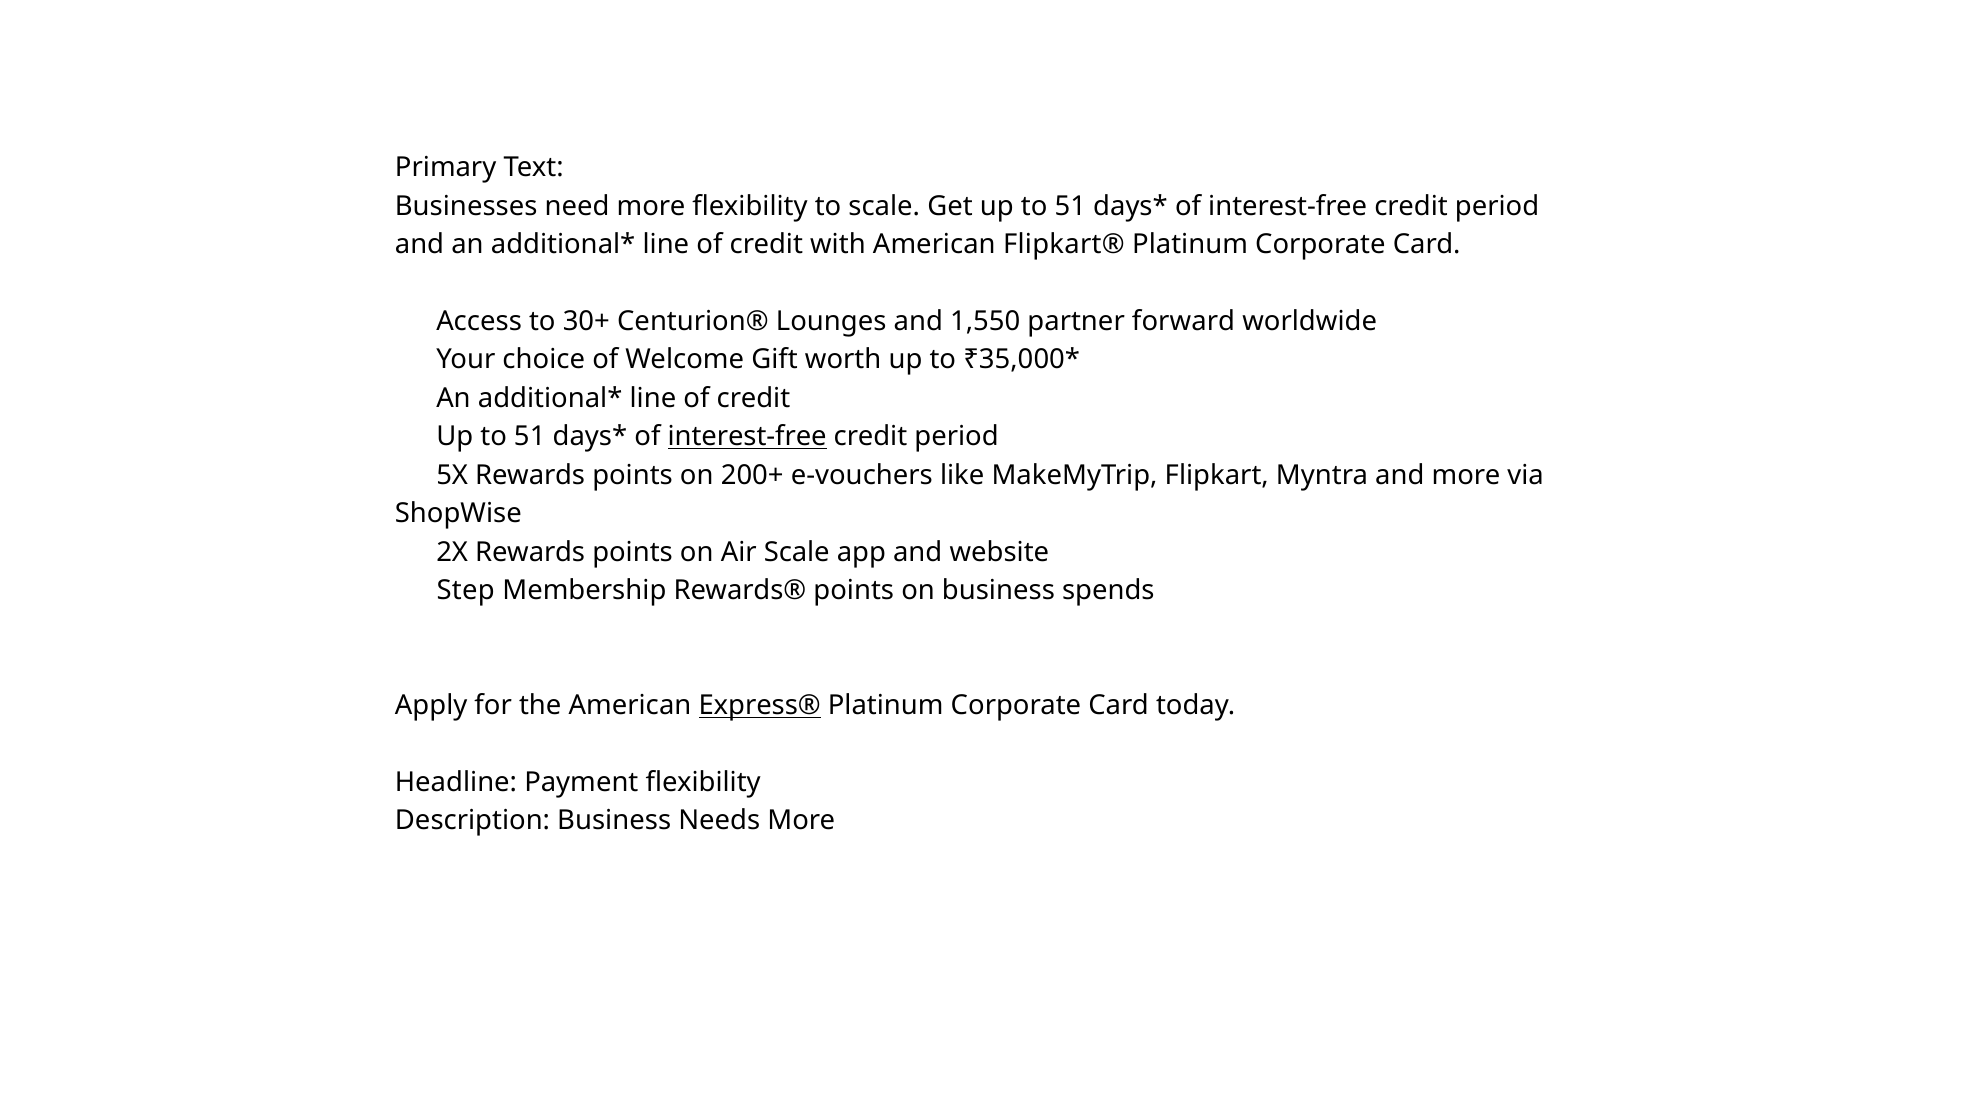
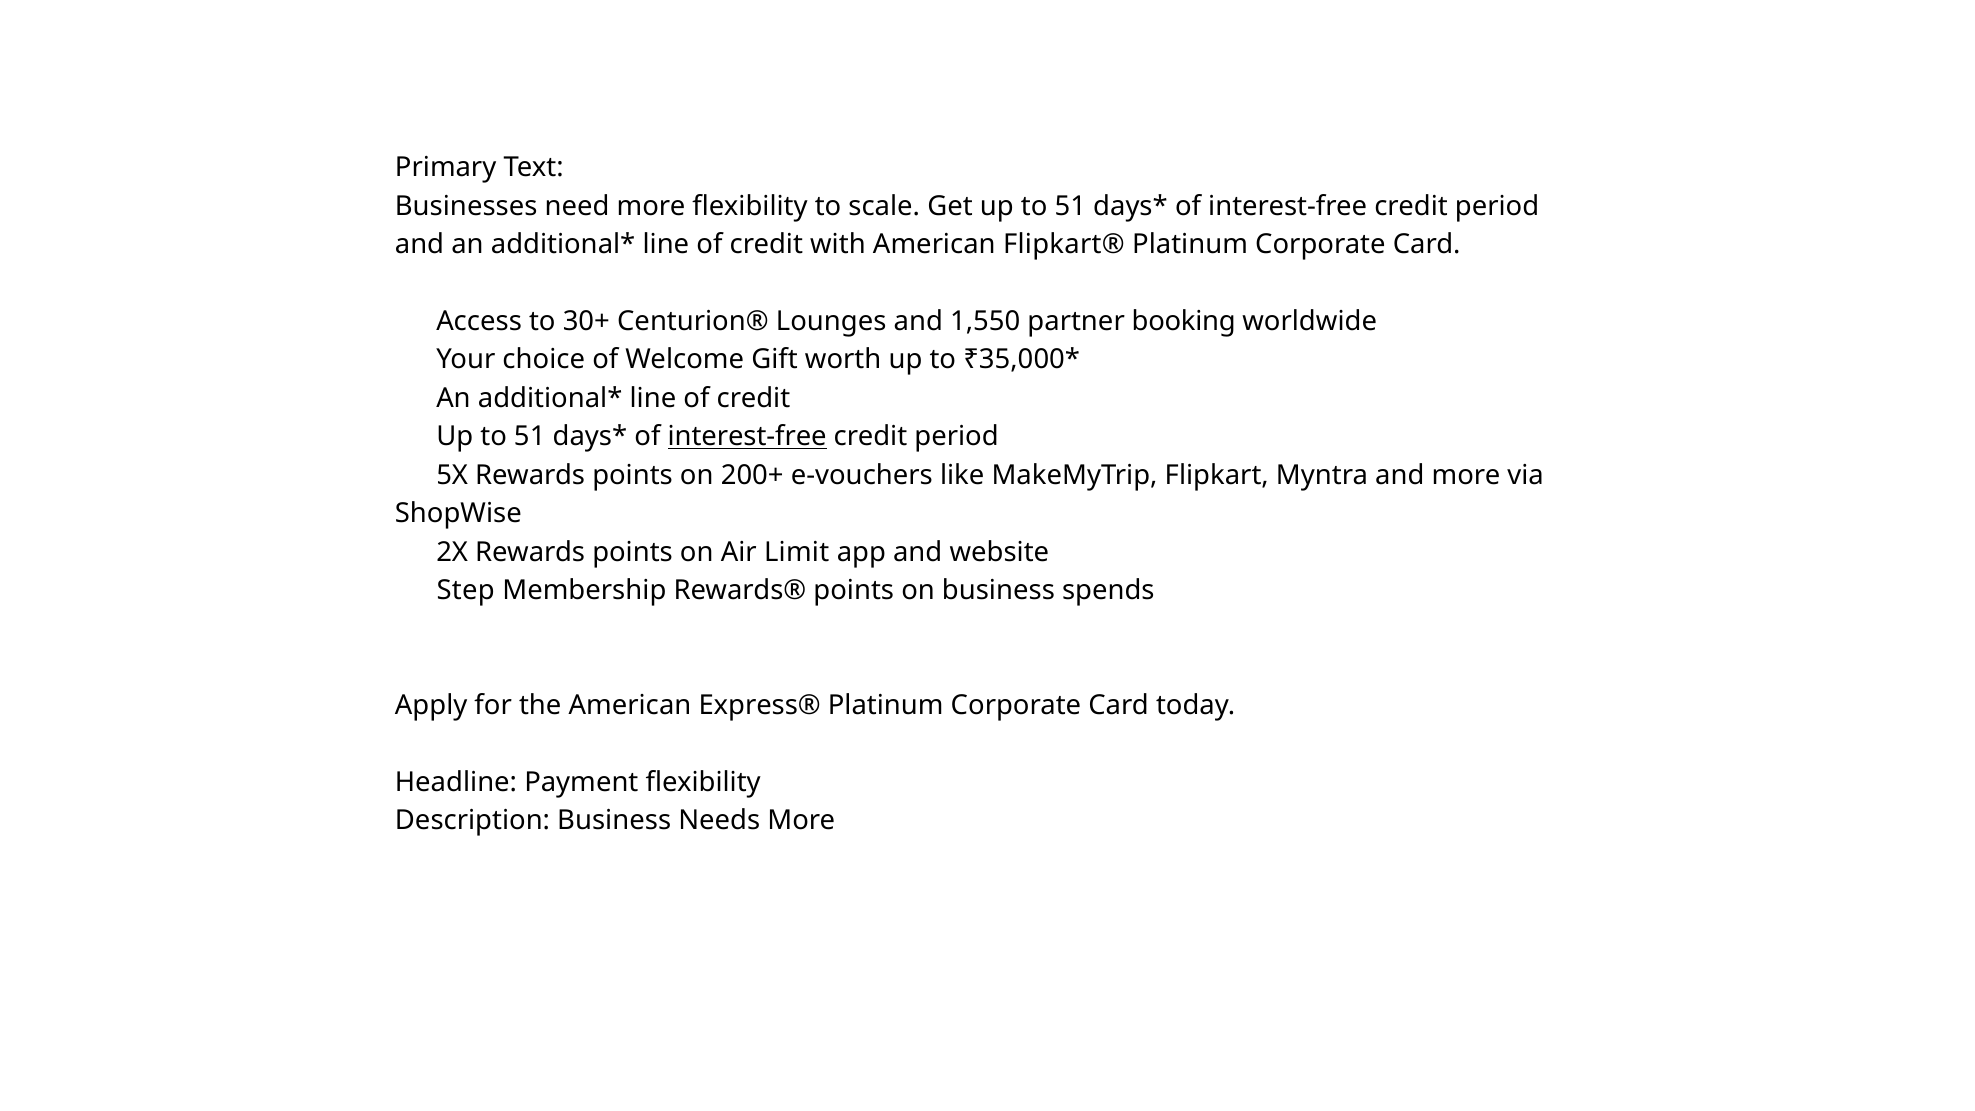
forward: forward -> booking (1184, 321)
Air Scale: Scale -> Limit (797, 552)
Express® underline: present -> none (760, 706)
